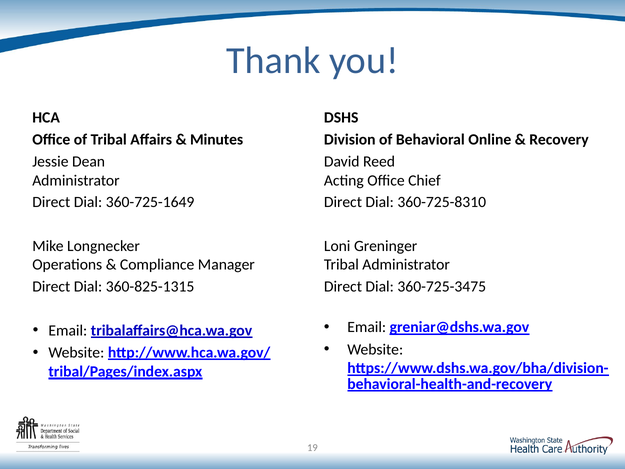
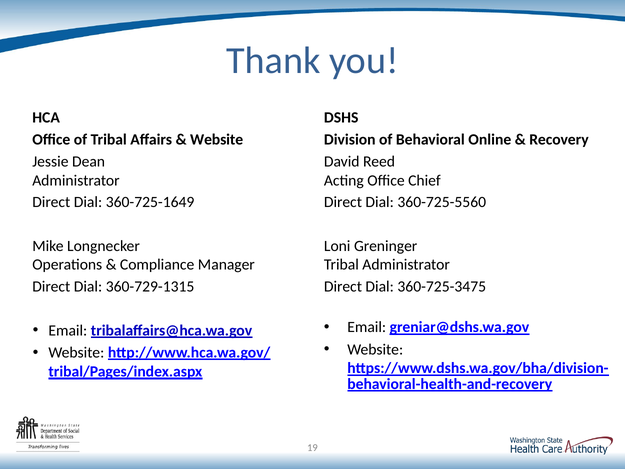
Minutes: Minutes -> Website (217, 140)
360-725-8310: 360-725-8310 -> 360-725-5560 (442, 202)
360-825-1315: 360-825-1315 -> 360-729-1315 (150, 287)
